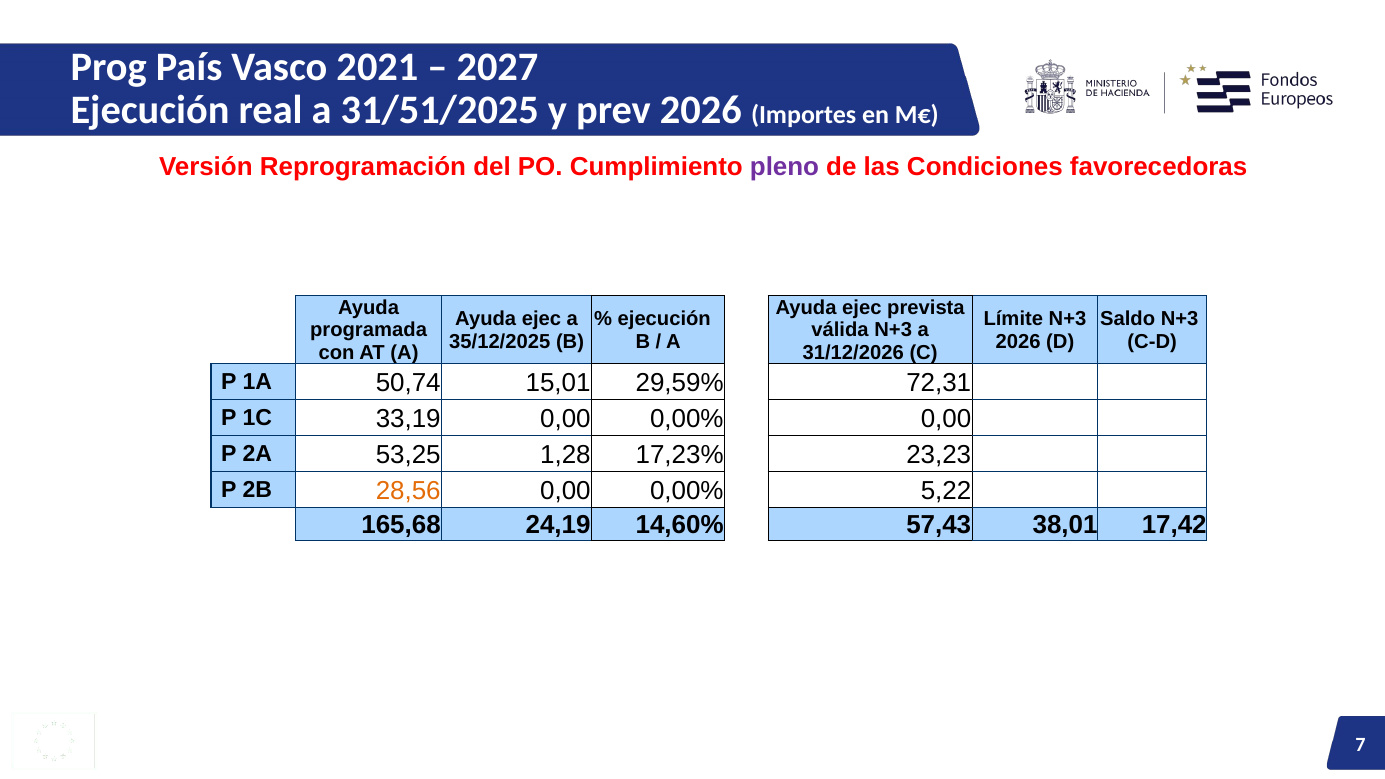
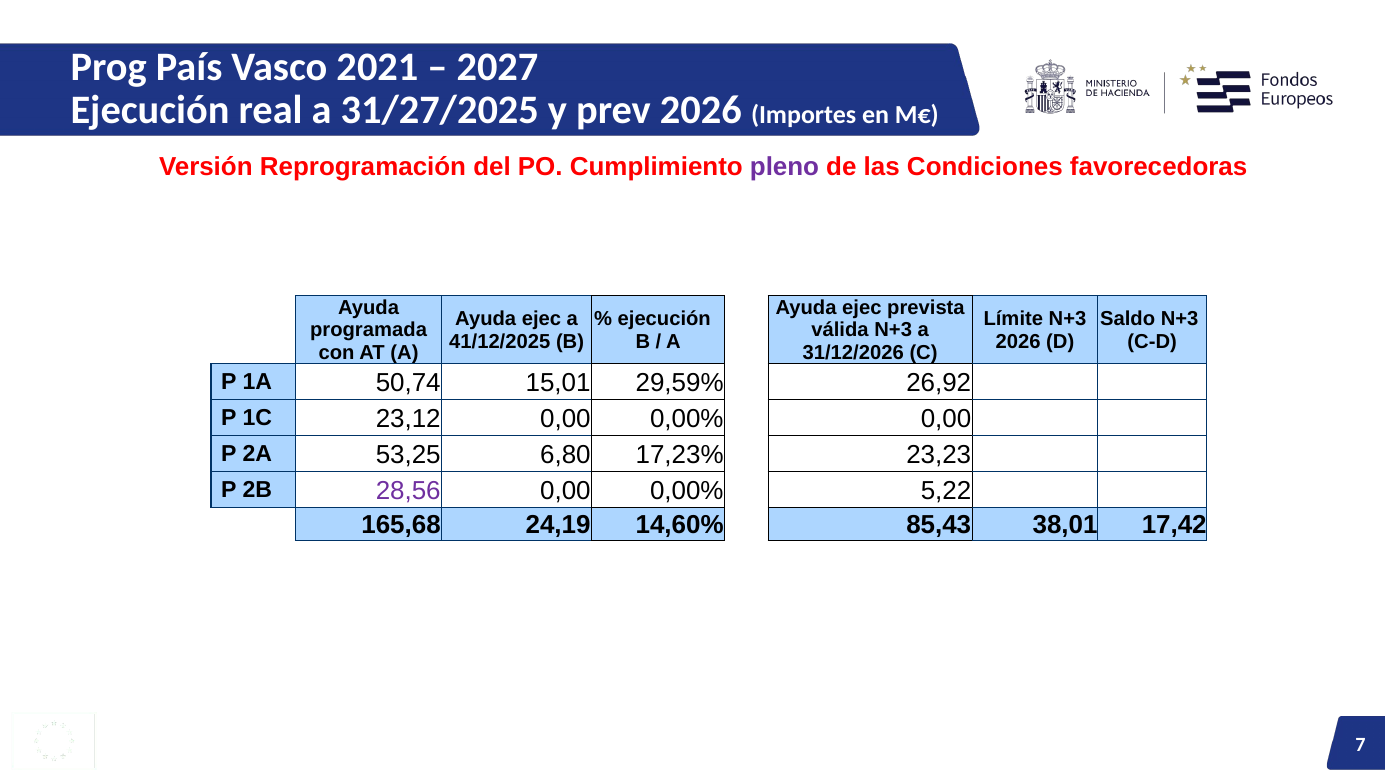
31/51/2025: 31/51/2025 -> 31/27/2025 (440, 111)
35/12/2025: 35/12/2025 -> 41/12/2025 (500, 341)
72,31: 72,31 -> 26,92 (939, 383)
33,19: 33,19 -> 23,12 (408, 419)
1,28: 1,28 -> 6,80 (565, 455)
28,56 colour: orange -> purple (408, 491)
57,43: 57,43 -> 85,43 (939, 525)
